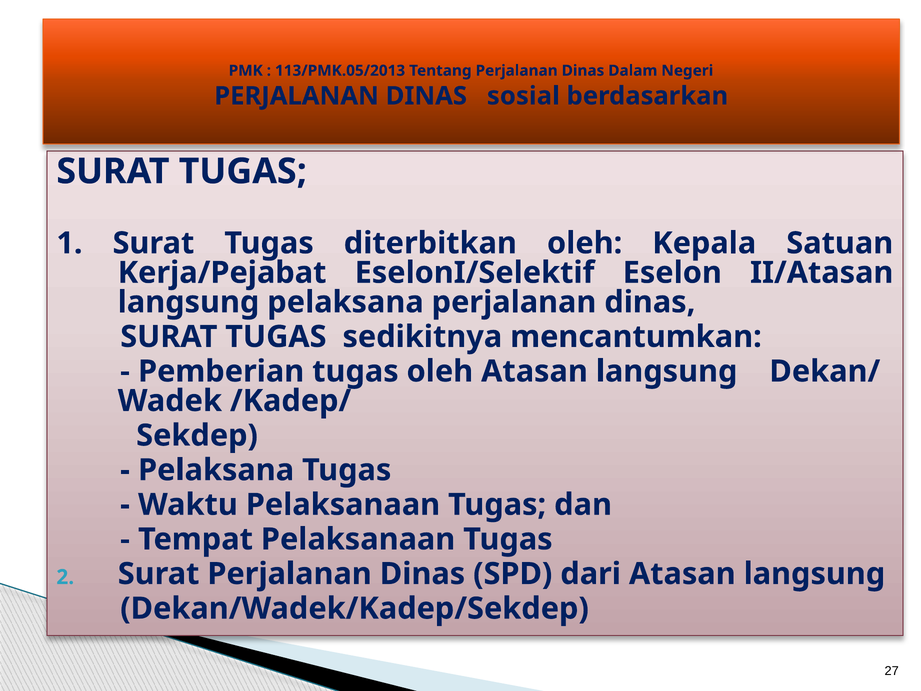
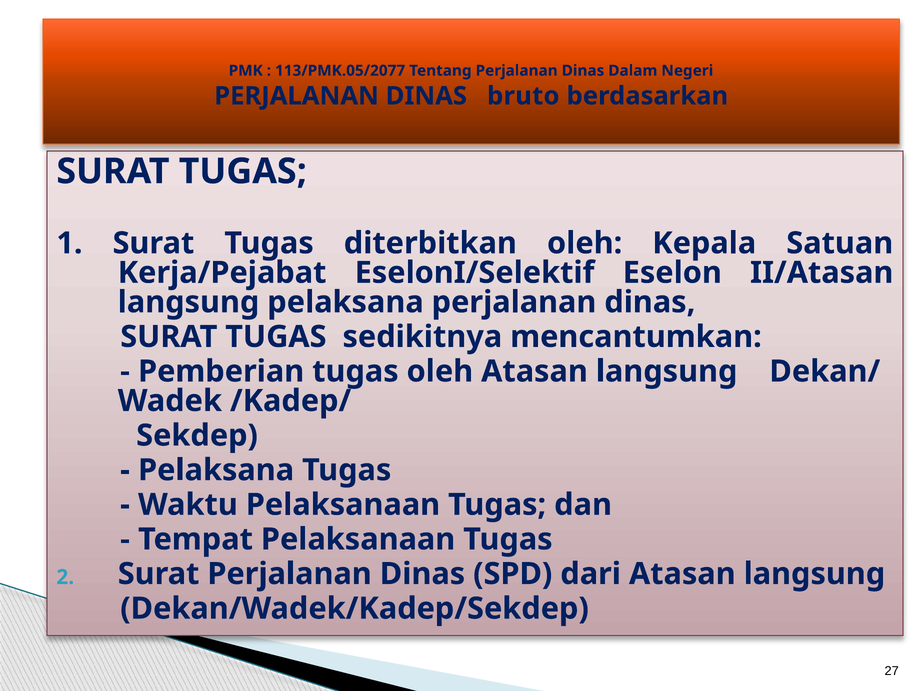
113/PMK.05/2013: 113/PMK.05/2013 -> 113/PMK.05/2077 (340, 71)
sosial: sosial -> bruto (523, 96)
